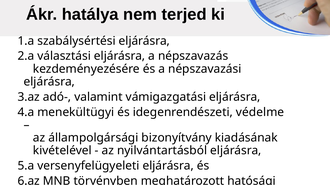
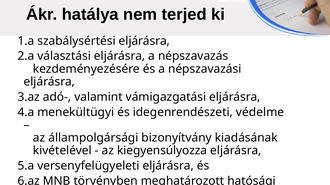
nyilvántartásból: nyilvántartásból -> kiegyensúlyozza (162, 151)
